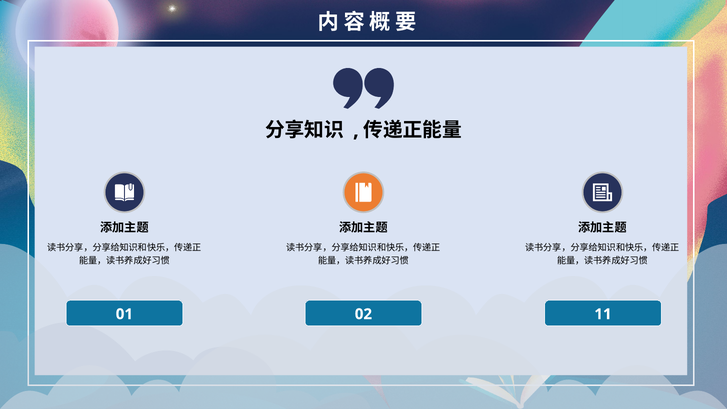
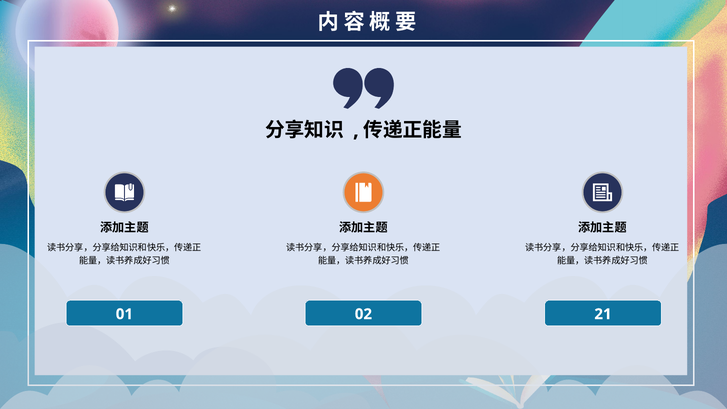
11: 11 -> 21 (603, 314)
